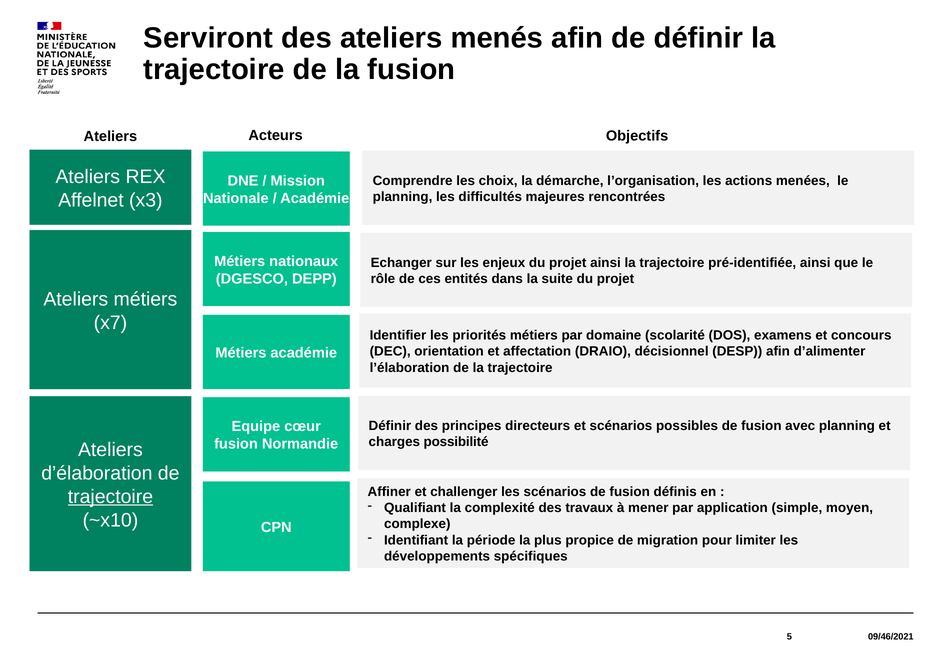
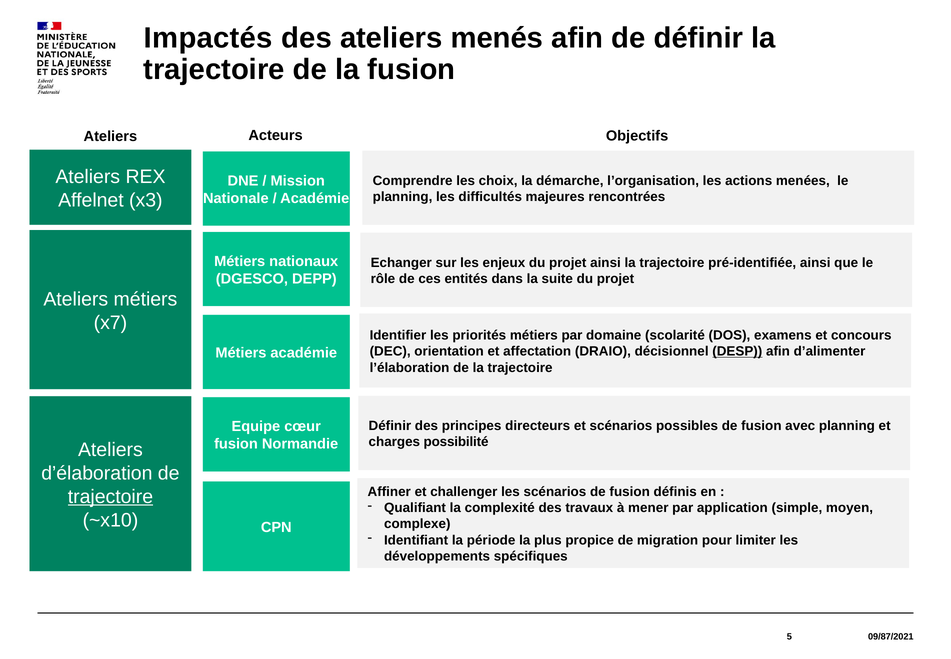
Serviront: Serviront -> Impactés (208, 38)
DESP underline: none -> present (737, 351)
09/46/2021: 09/46/2021 -> 09/87/2021 (891, 636)
